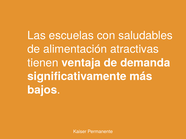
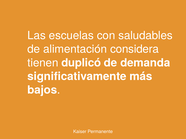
atractivas: atractivas -> considera (134, 49)
ventaja: ventaja -> duplicó (81, 63)
